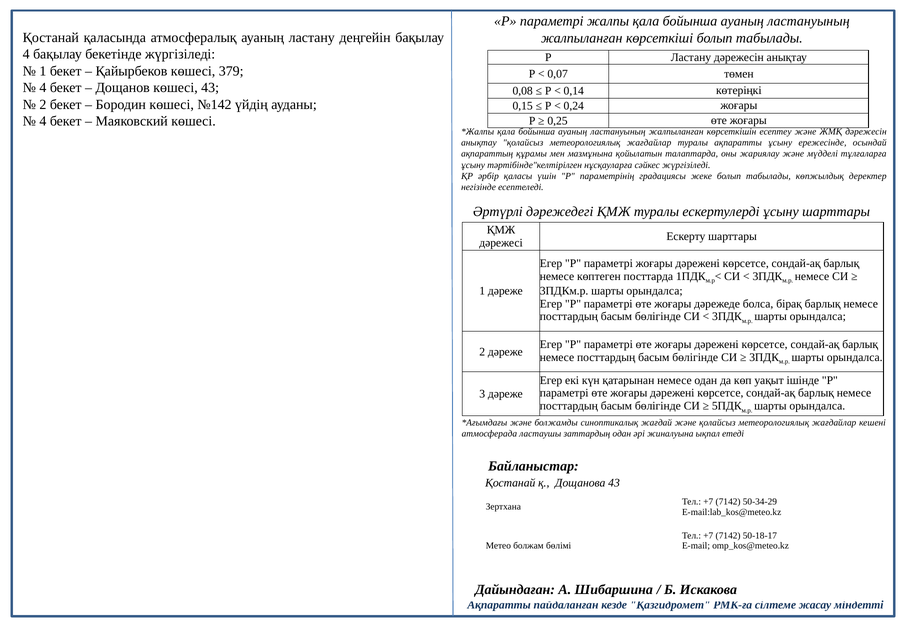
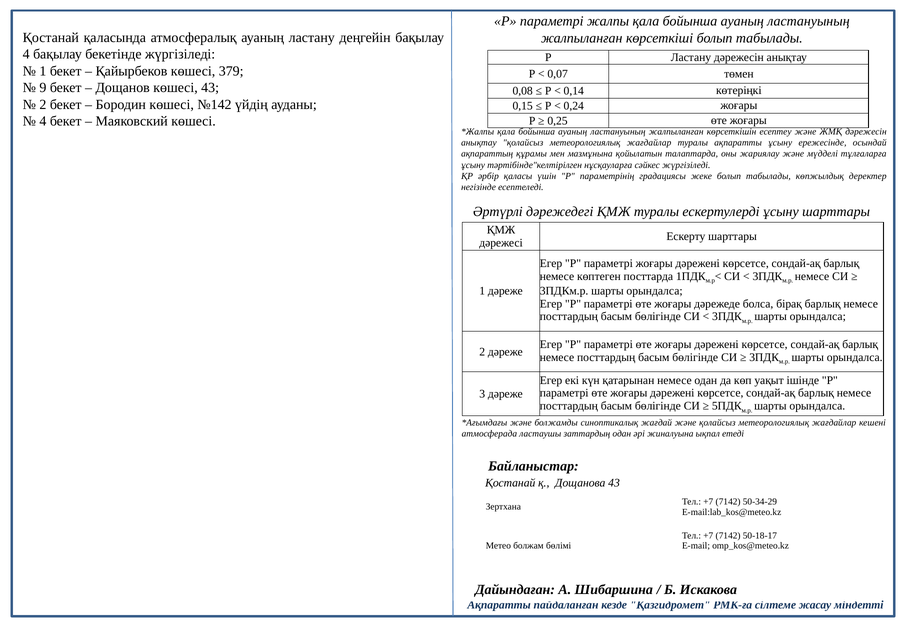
4: 4 -> 9 (43, 88)
